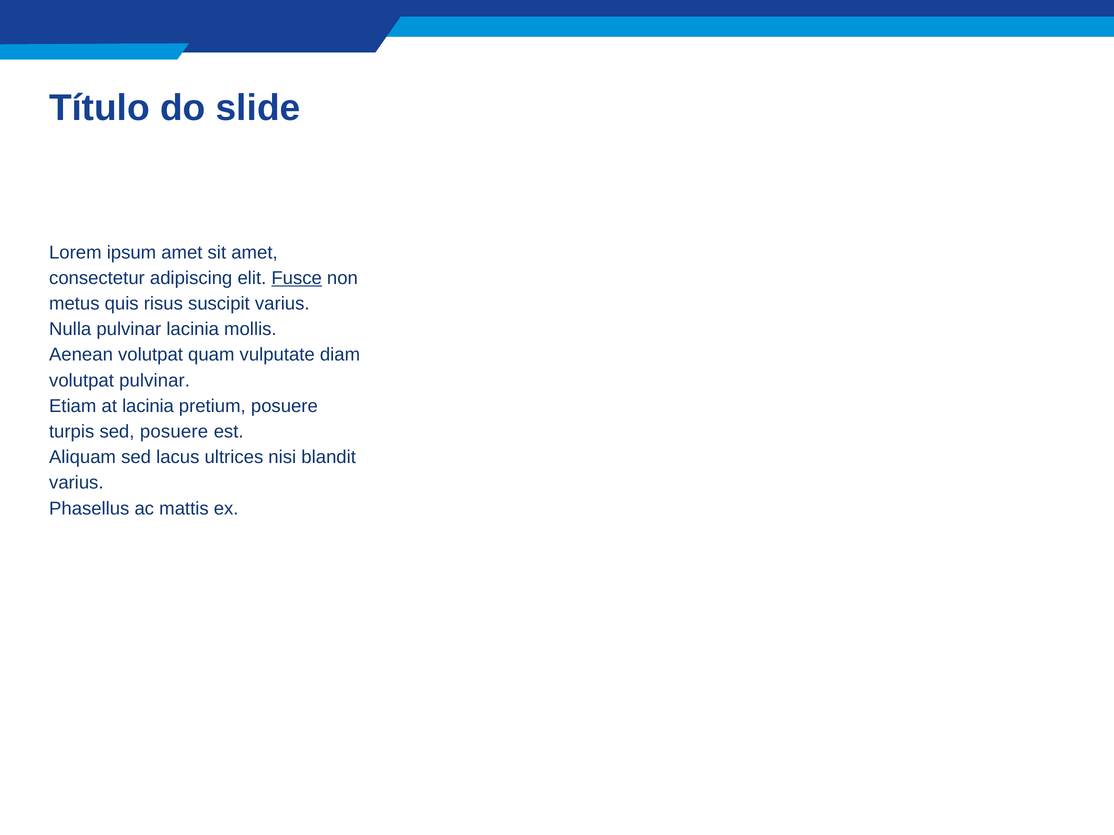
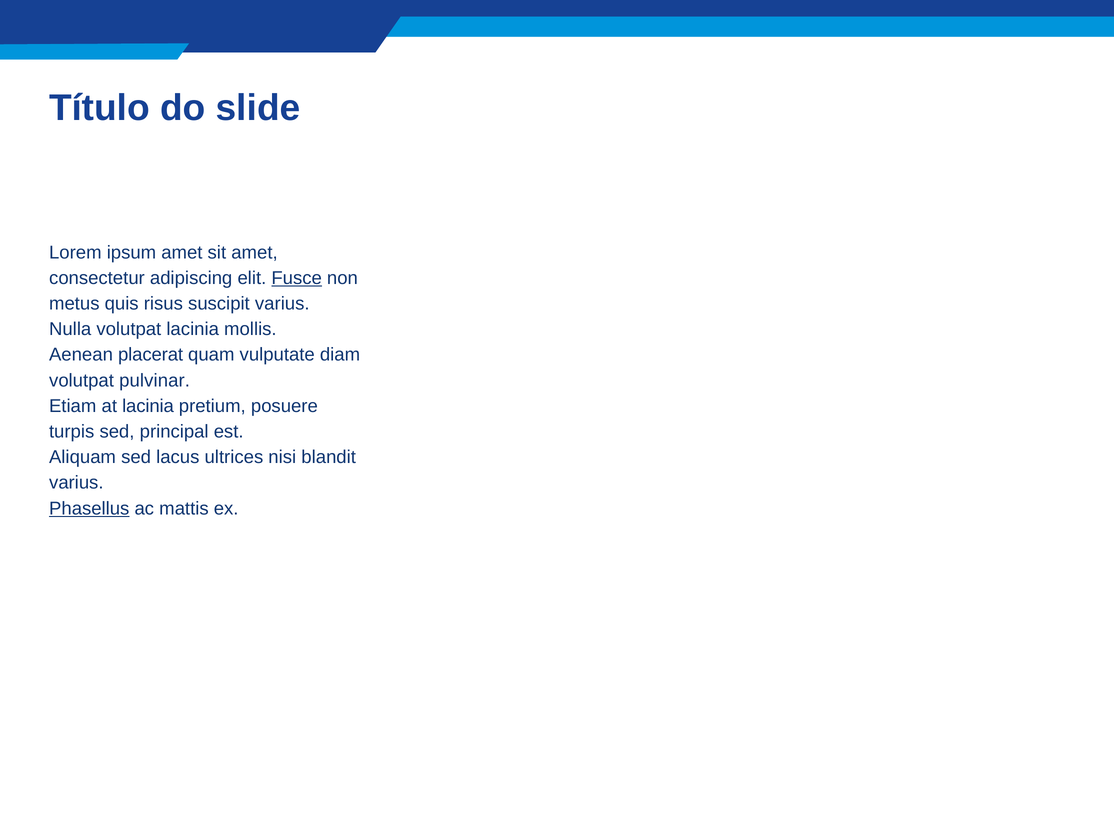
Nulla pulvinar: pulvinar -> volutpat (129, 329)
Aenean volutpat: volutpat -> placerat (151, 355)
sed posuere: posuere -> principal (174, 432)
Phasellus underline: none -> present (89, 509)
